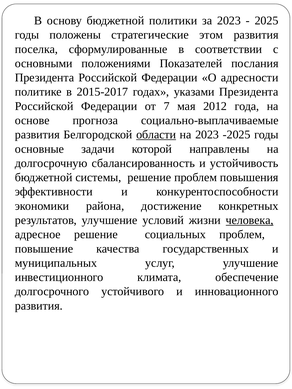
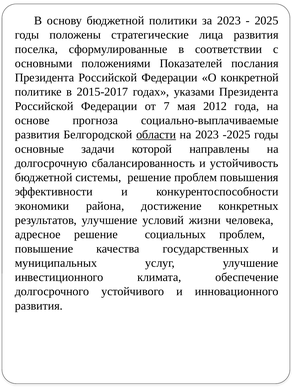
этом: этом -> лица (211, 35)
адресности: адресности -> конкретной (250, 78)
человека underline: present -> none (250, 220)
